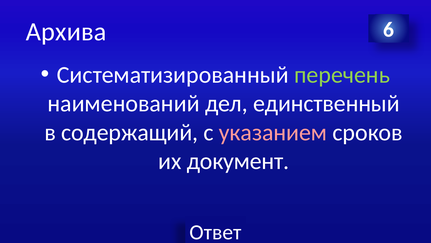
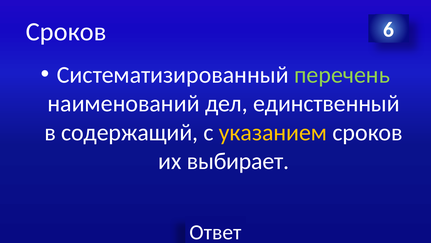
Архива: Архива -> Сроков (66, 32)
указанием colour: pink -> yellow (273, 132)
документ: документ -> выбирает (238, 161)
